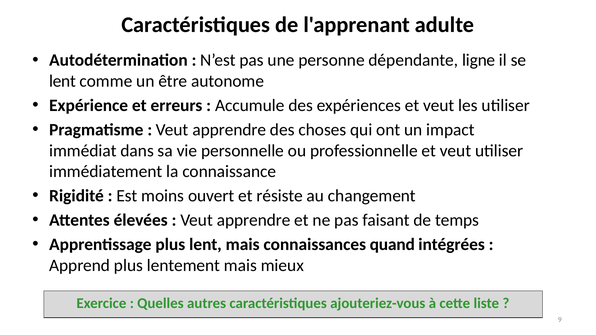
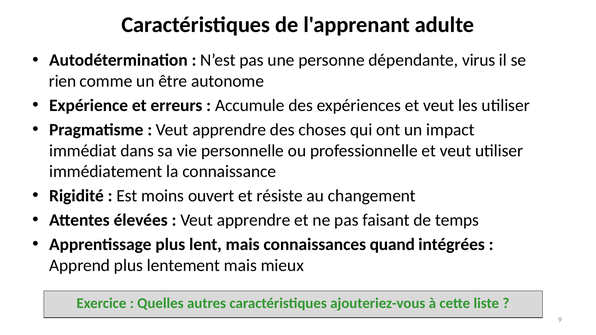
ligne: ligne -> virus (479, 60)
lent: lent -> rien (63, 81)
